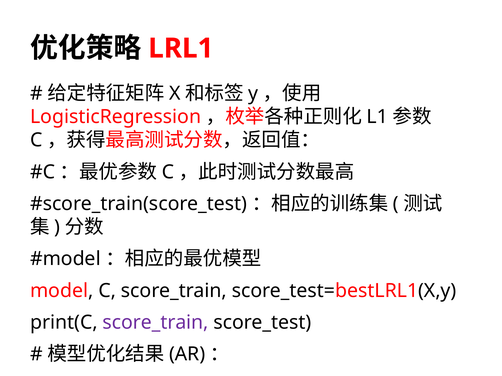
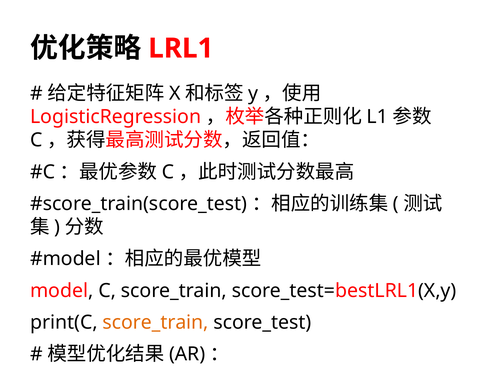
score_train colour: purple -> orange (156, 323)
